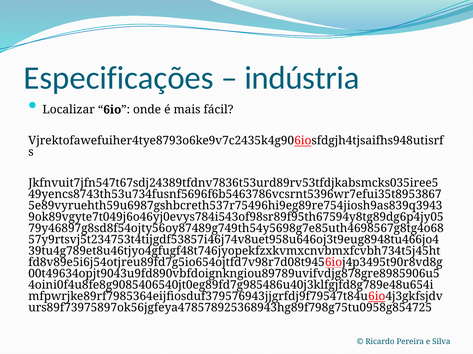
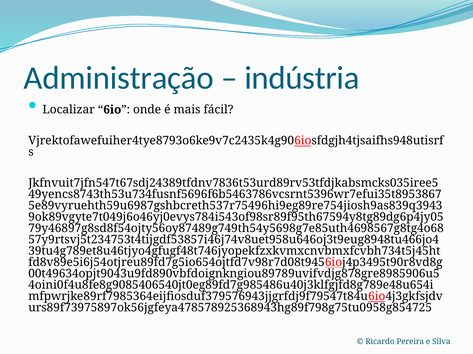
Especificações: Especificações -> Administração (119, 78)
